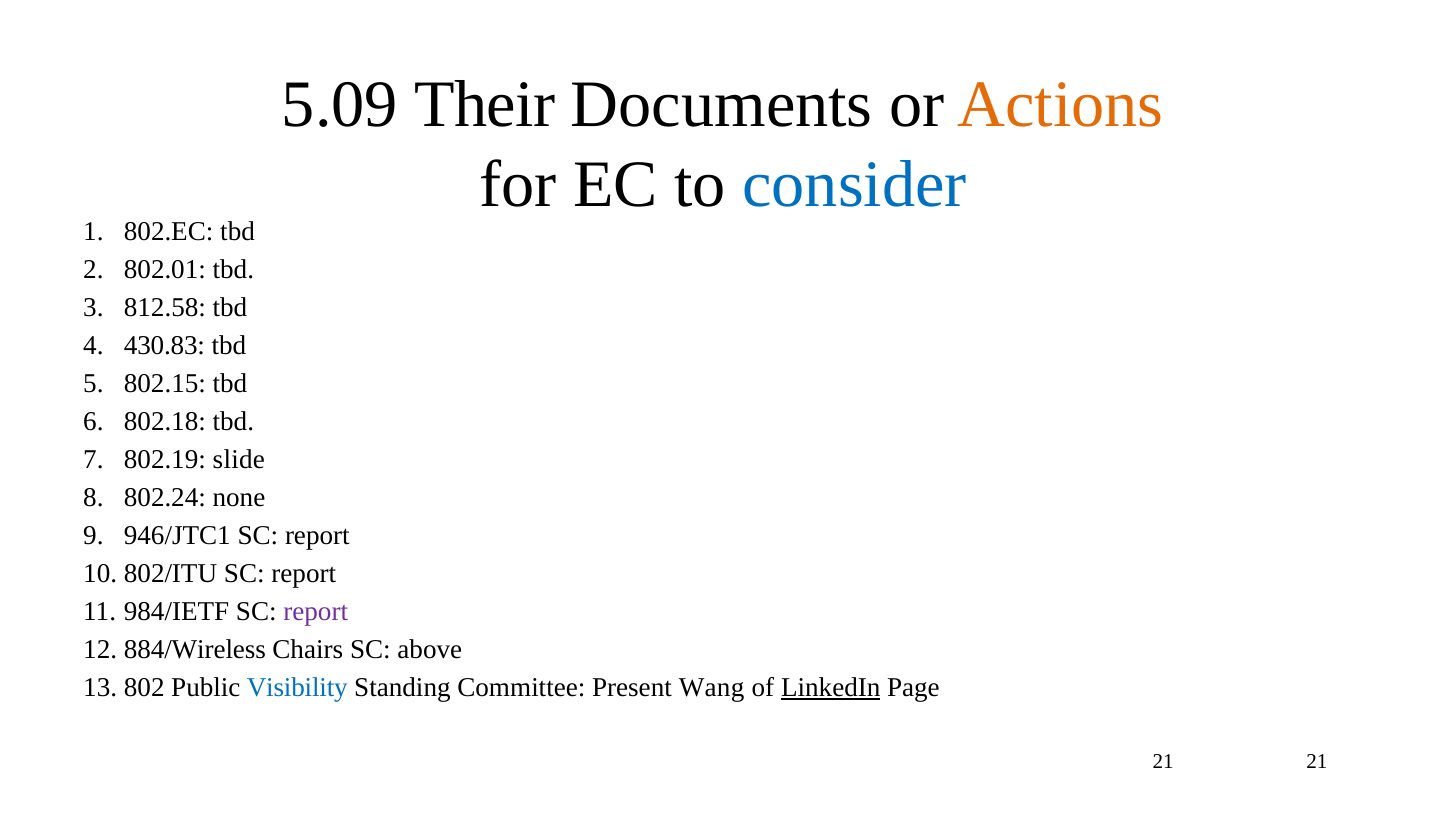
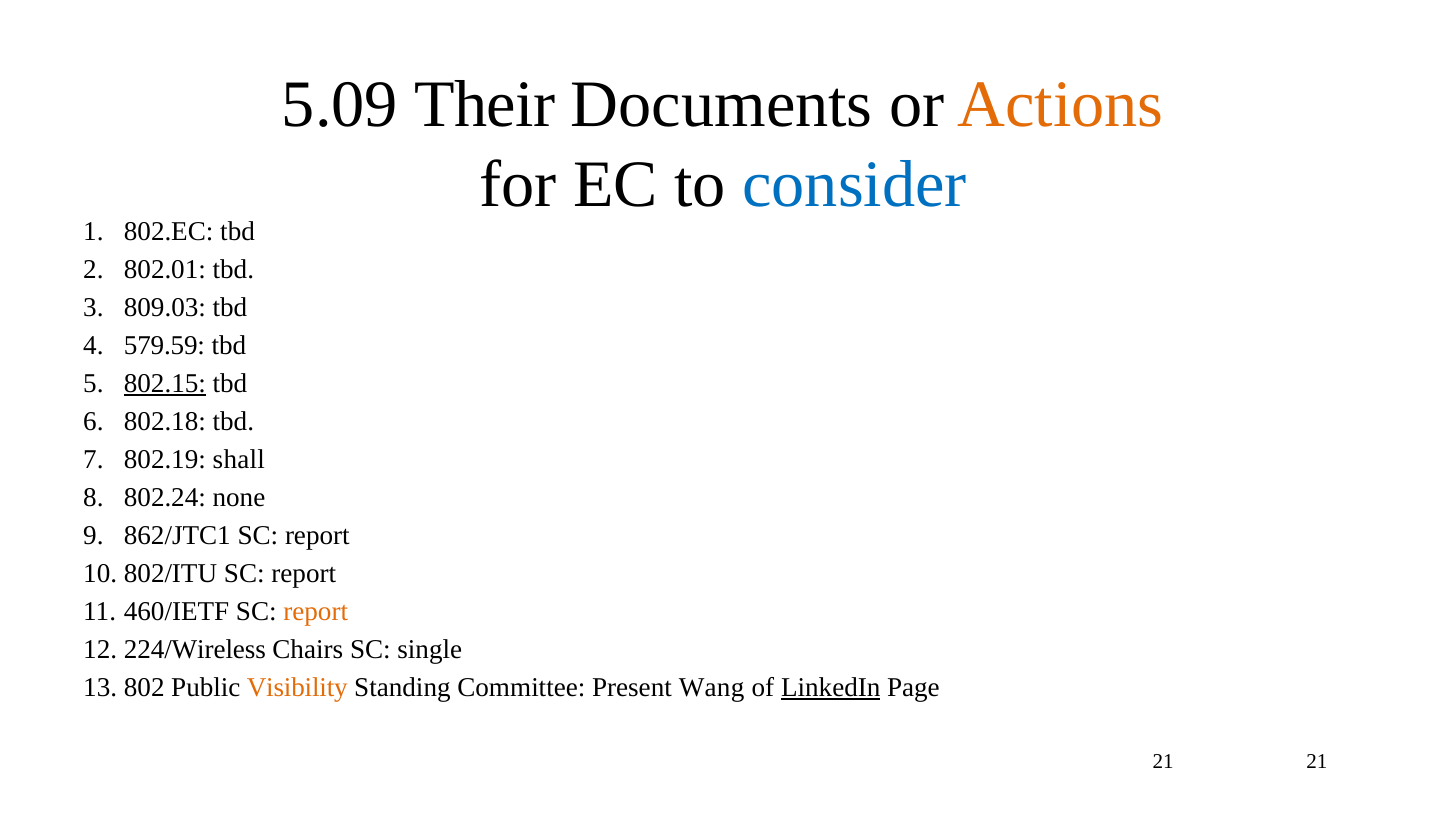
812.58: 812.58 -> 809.03 (165, 308)
430.83: 430.83 -> 579.59 (164, 346)
802.15 underline: none -> present (165, 383)
slide: slide -> shall (239, 459)
946/JTC1: 946/JTC1 -> 862/JTC1 (177, 535)
984/IETF: 984/IETF -> 460/IETF (177, 611)
report colour: purple -> orange (316, 611)
884/Wireless: 884/Wireless -> 224/Wireless (195, 649)
above: above -> single (430, 649)
Visibility colour: blue -> orange (297, 687)
